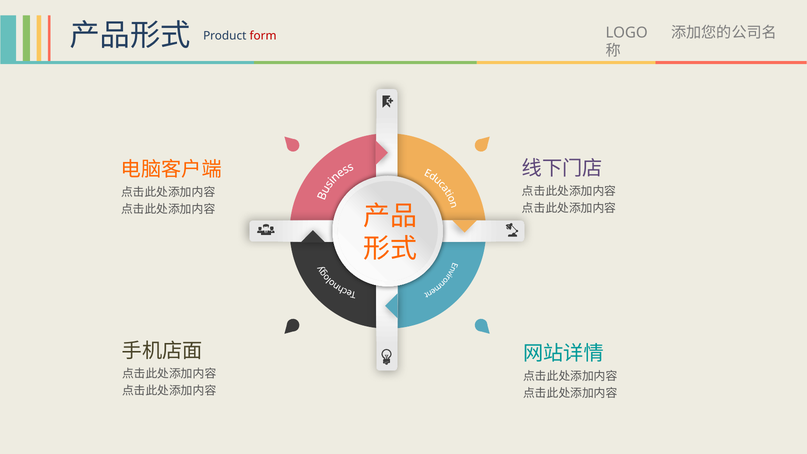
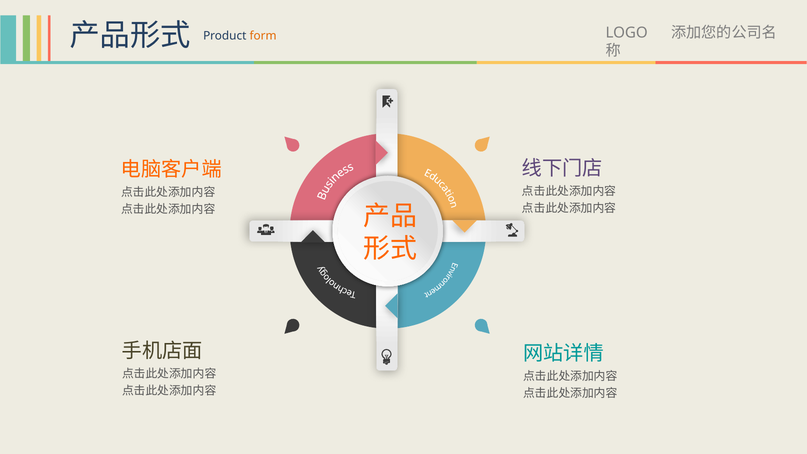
form colour: red -> orange (263, 36)
